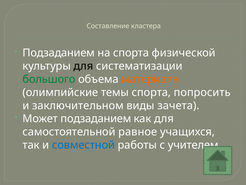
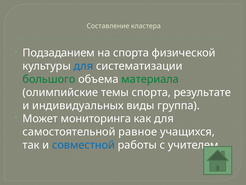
для colour: black -> blue (83, 66)
материала colour: orange -> green (150, 79)
попросить: попросить -> результате (202, 92)
заключительном: заключительном -> индивидуальных (78, 105)
зачета: зачета -> группа (178, 105)
Может подзаданием: подзаданием -> мониторинга (96, 118)
